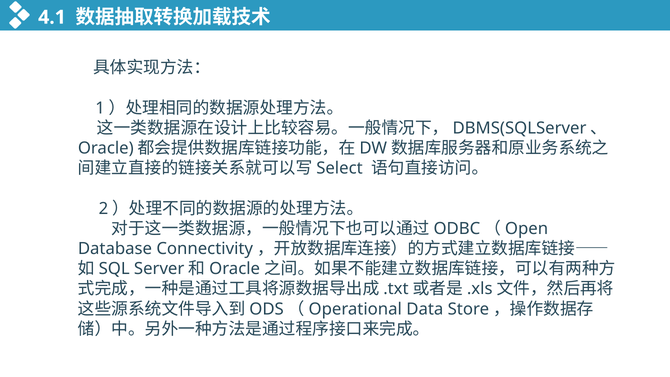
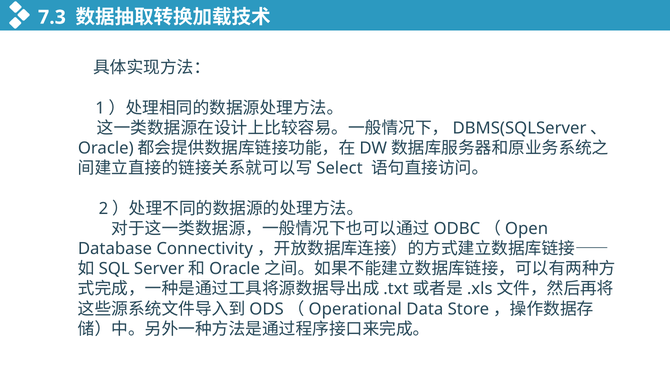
4.1: 4.1 -> 7.3 (52, 17)
